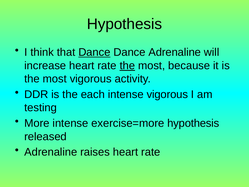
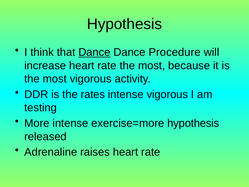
Dance Adrenaline: Adrenaline -> Procedure (175, 52)
the underline: present -> none (127, 66)
each: each -> rates (93, 94)
